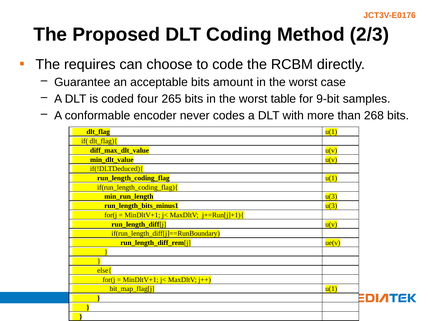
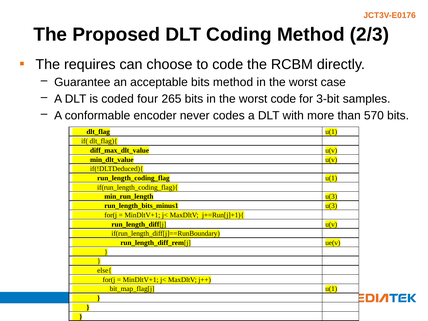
bits amount: amount -> method (233, 82)
worst table: table -> code (283, 99)
9-bit: 9-bit -> 3-bit (328, 99)
268: 268 -> 570 (374, 116)
